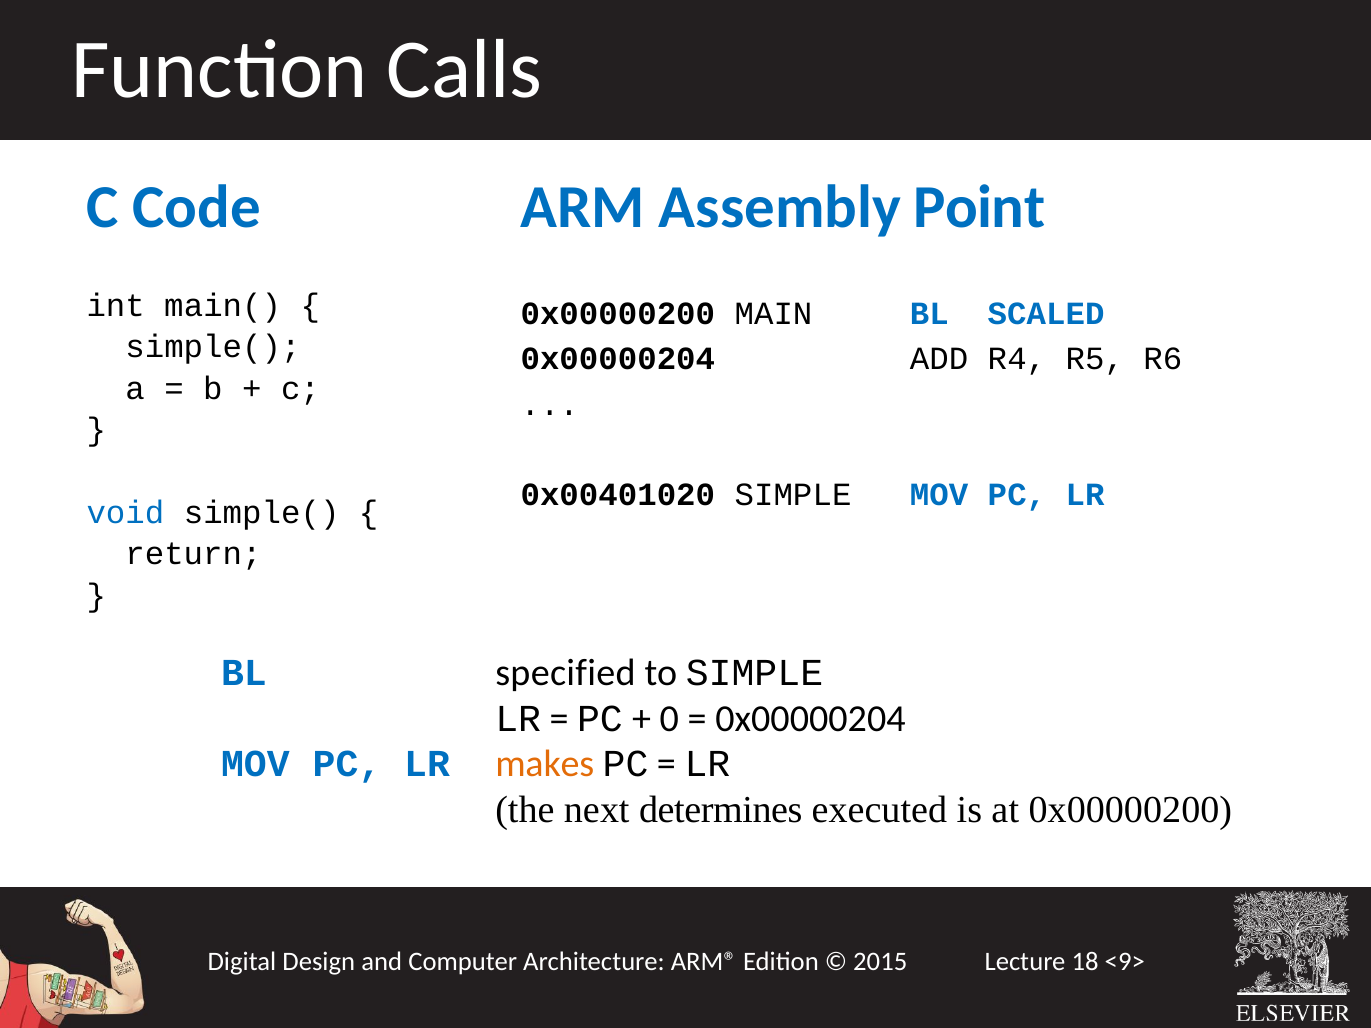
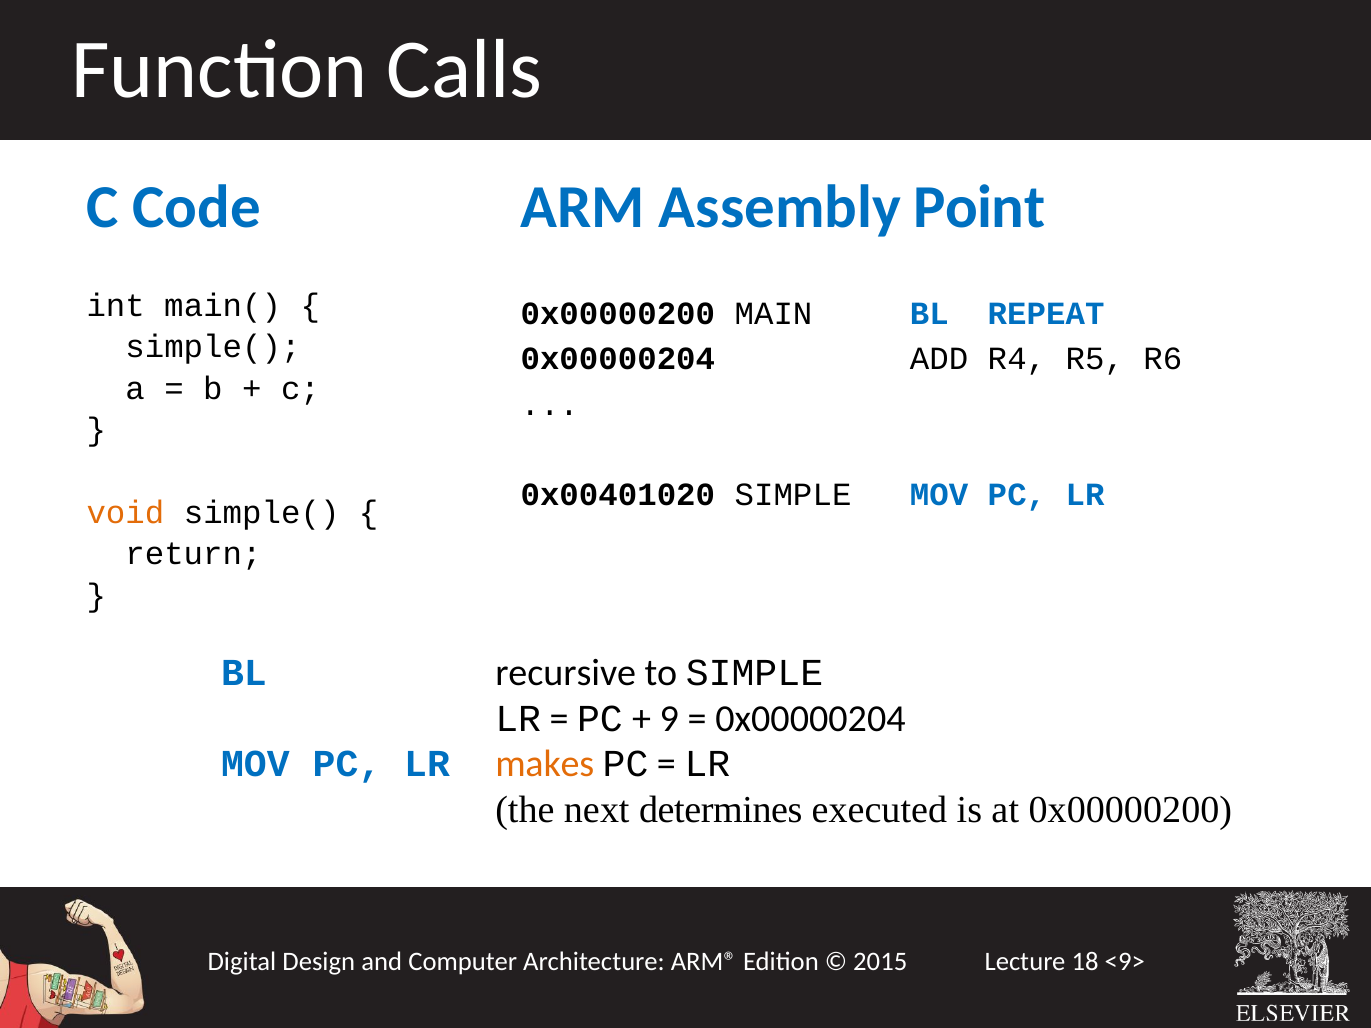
SCALED: SCALED -> REPEAT (1046, 314)
void colour: blue -> orange (125, 513)
specified: specified -> recursive (566, 673)
0: 0 -> 9 (669, 719)
